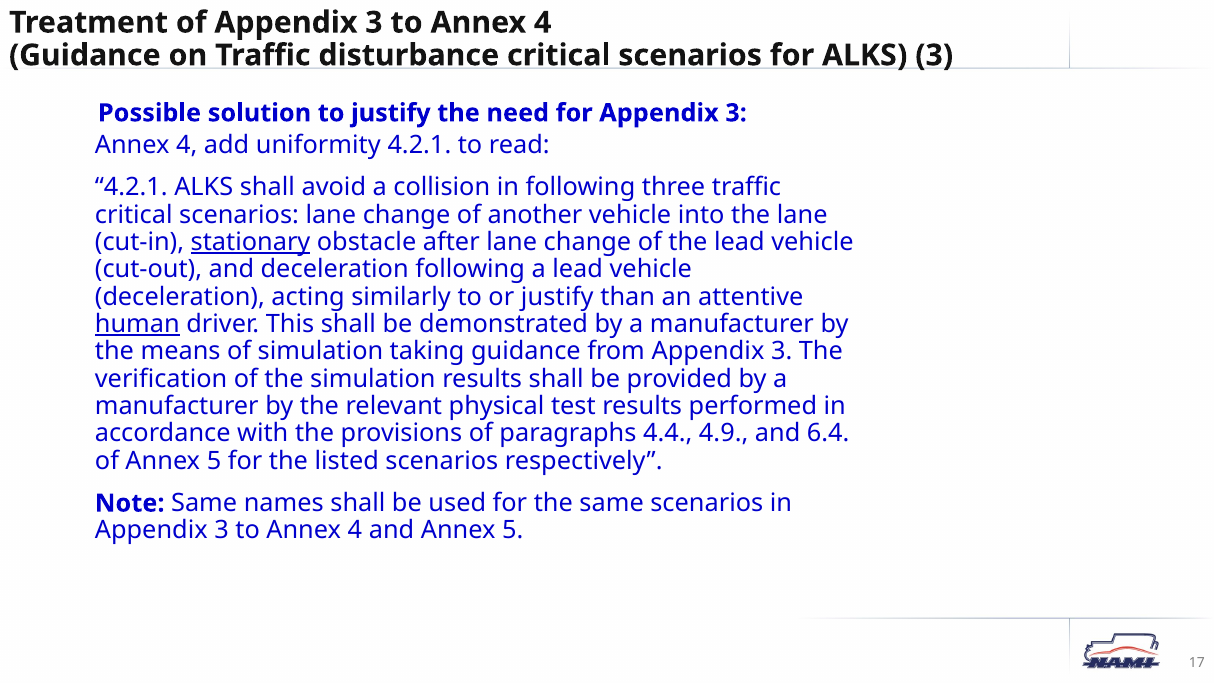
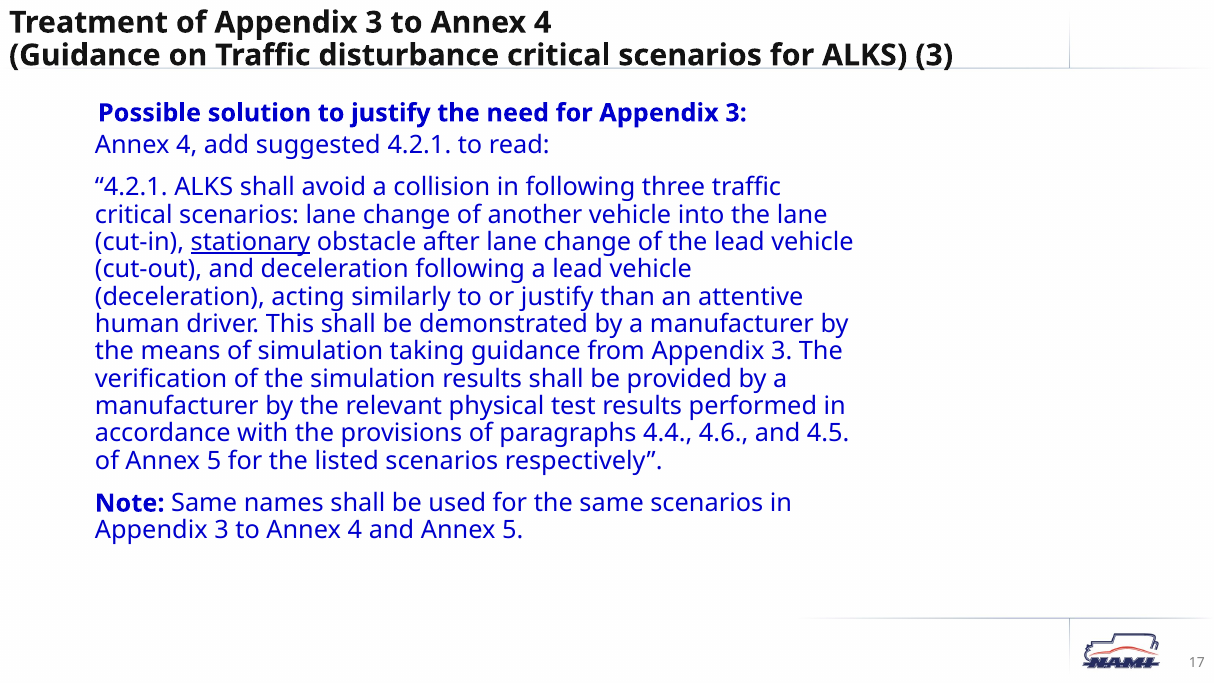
uniformity: uniformity -> suggested (318, 145)
human underline: present -> none (137, 324)
4.9: 4.9 -> 4.6 (724, 433)
6.4: 6.4 -> 4.5 (828, 433)
